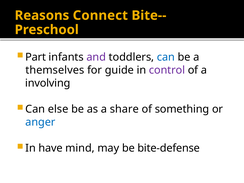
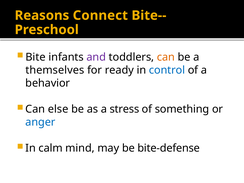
Part: Part -> Bite (36, 57)
can colour: blue -> orange (166, 57)
guide: guide -> ready (119, 70)
control colour: purple -> blue (167, 70)
involving: involving -> behavior (48, 83)
share: share -> stress (124, 109)
have: have -> calm (51, 148)
